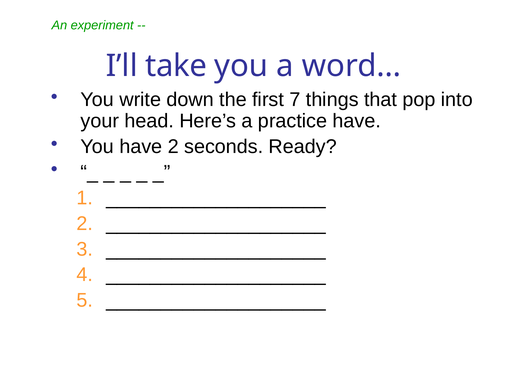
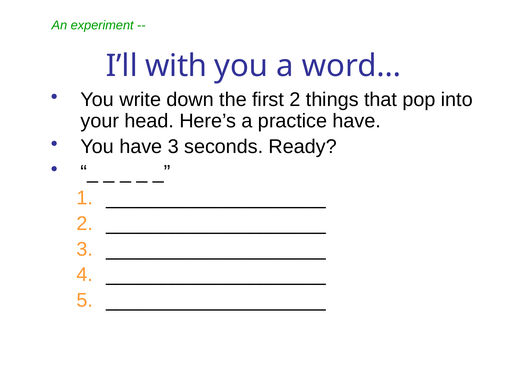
take: take -> with (176, 66)
first 7: 7 -> 2 (295, 100)
have 2: 2 -> 3 (173, 147)
